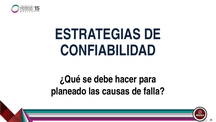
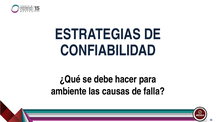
planeado: planeado -> ambiente (69, 91)
